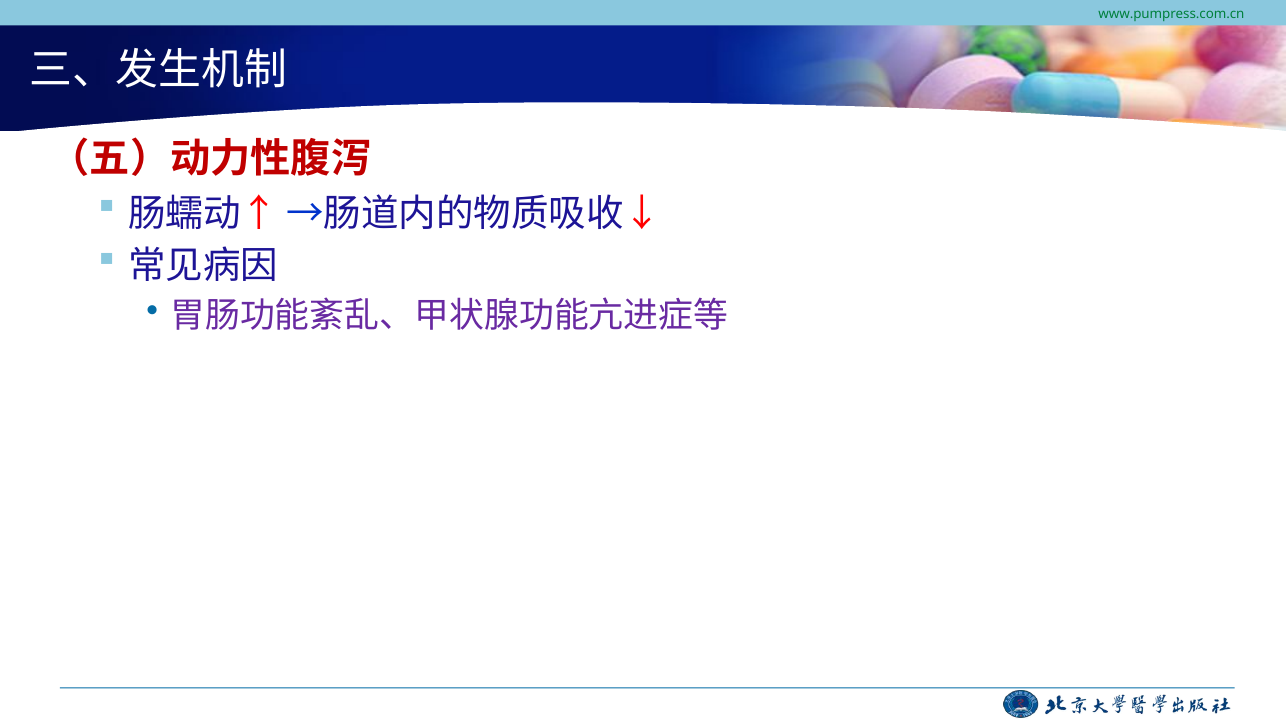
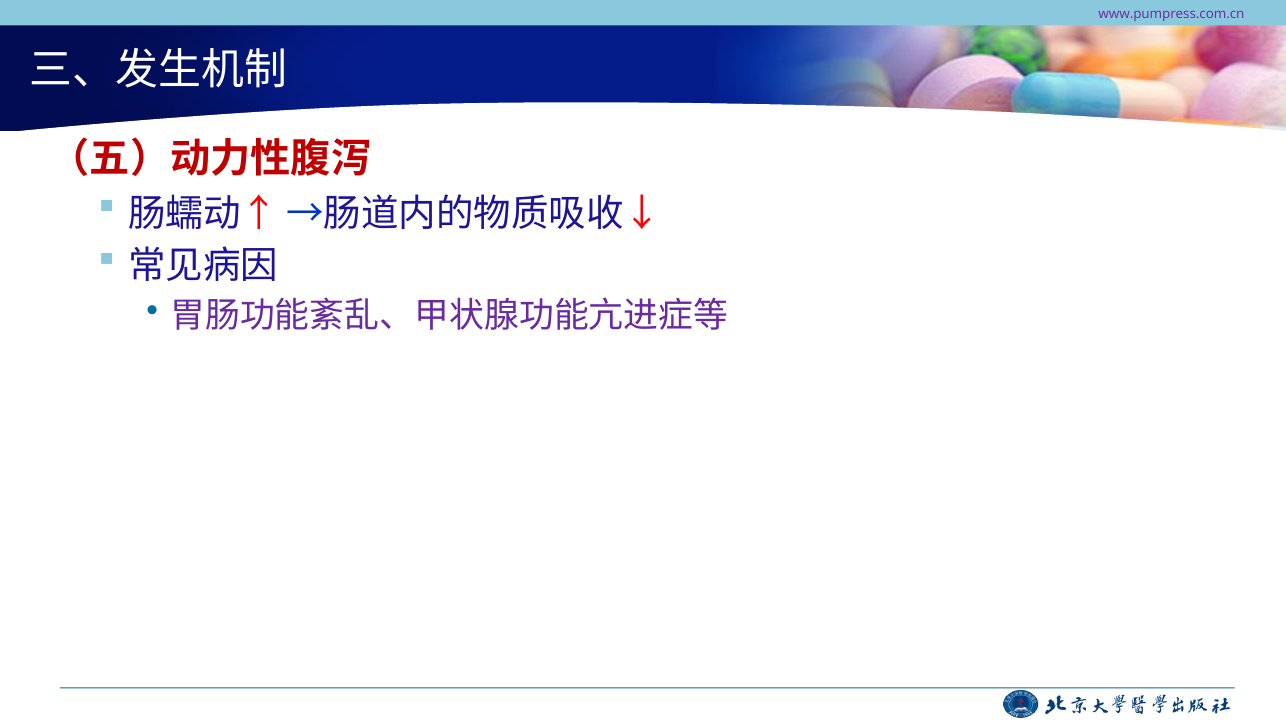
www.pumpress.com.cn colour: green -> purple (1171, 14)
